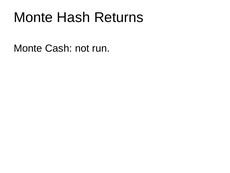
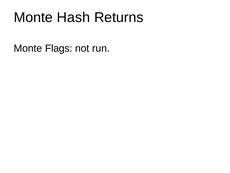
Cash: Cash -> Flags (59, 48)
